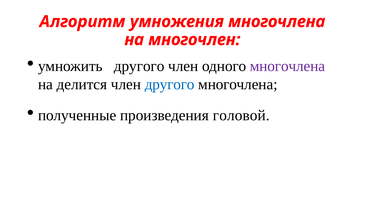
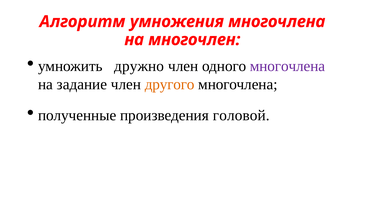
умножить другого: другого -> дружно (139, 66)
делится: делится -> задание (82, 84)
другого colour: blue -> orange (170, 84)
